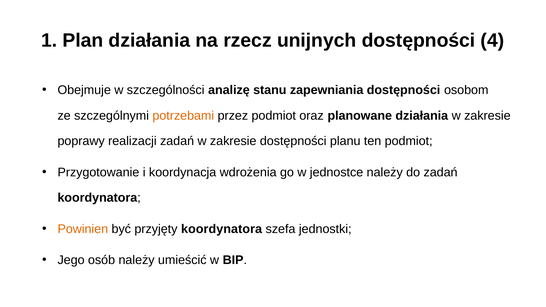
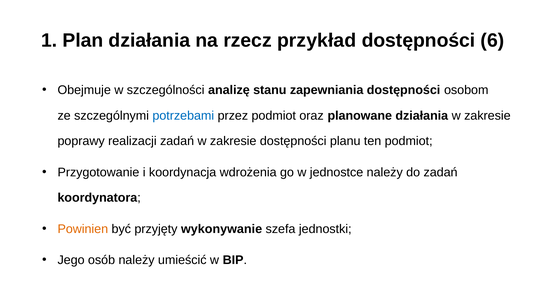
unijnych: unijnych -> przykład (317, 40)
4: 4 -> 6 (492, 40)
potrzebami colour: orange -> blue (183, 116)
przyjęty koordynatora: koordynatora -> wykonywanie (222, 229)
